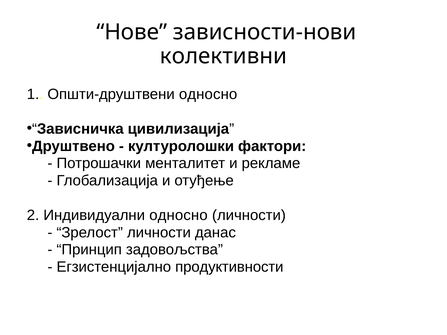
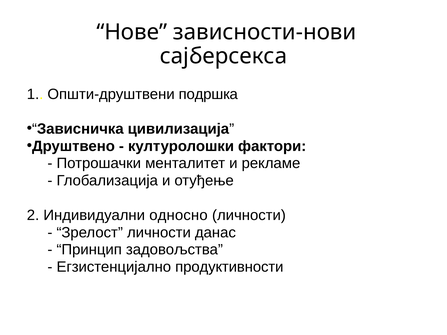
колективни: колективни -> сајберсекса (223, 56)
Општи-друштвени односно: односно -> подршка (208, 94)
